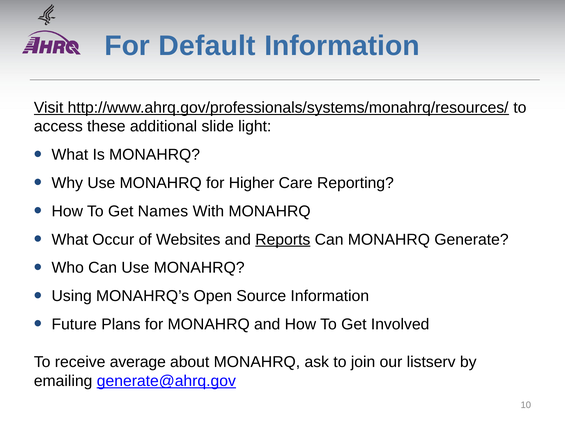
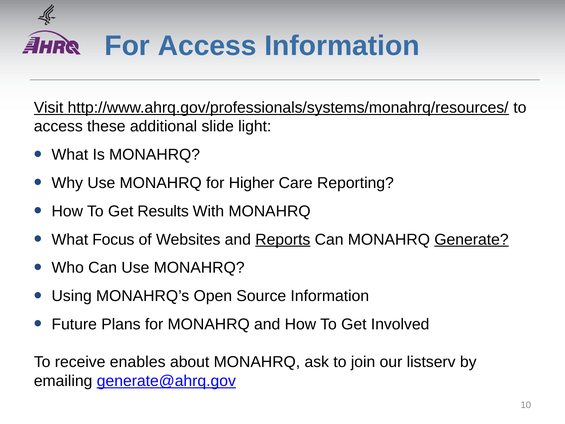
For Default: Default -> Access (207, 46)
Names: Names -> Results (163, 211)
Occur: Occur -> Focus (113, 239)
Generate underline: none -> present (471, 239)
average: average -> enables (138, 362)
